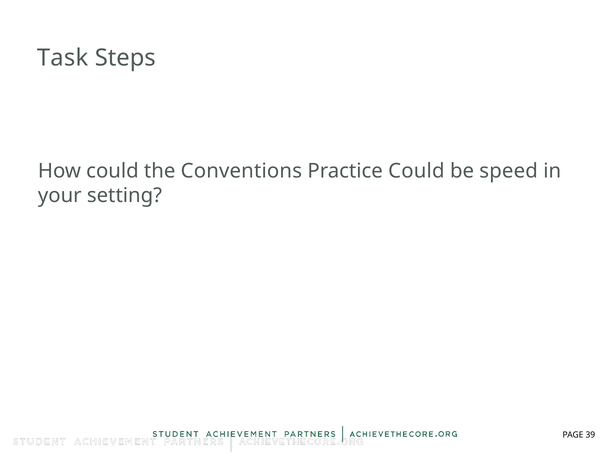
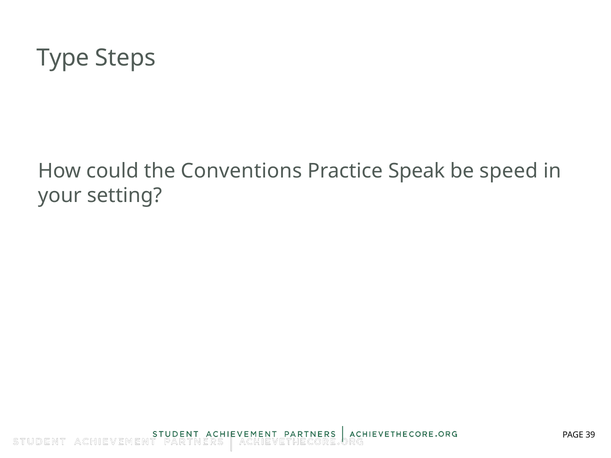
Task: Task -> Type (63, 58)
Practice Could: Could -> Speak (417, 171)
